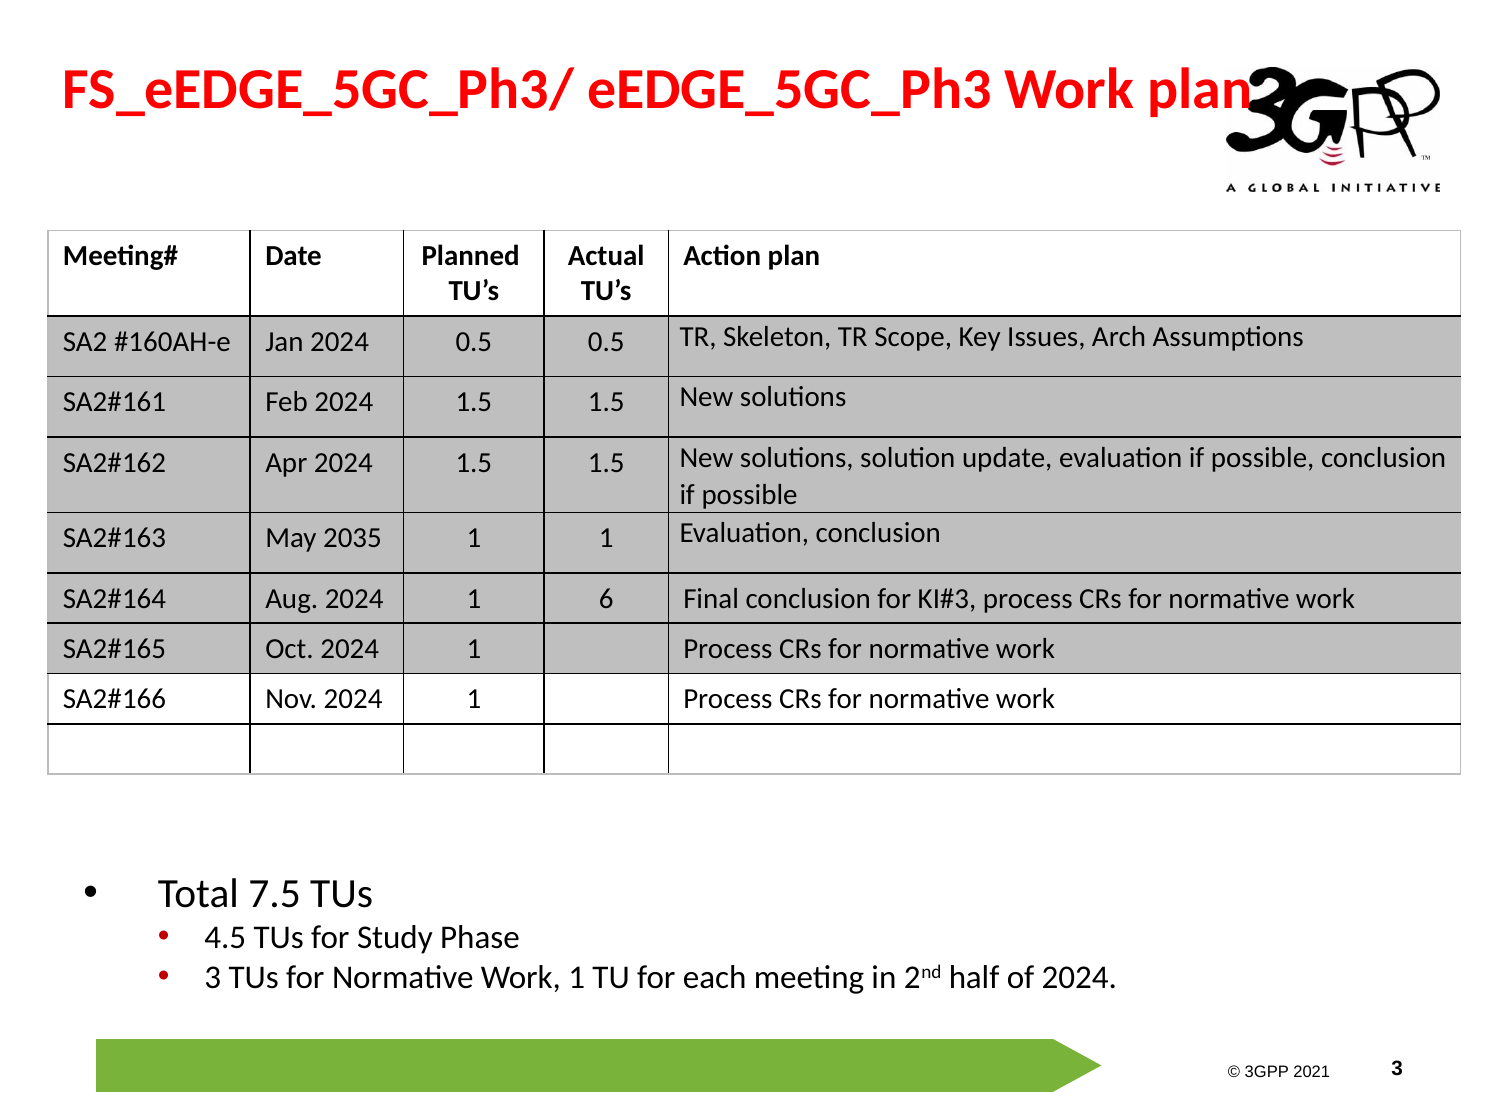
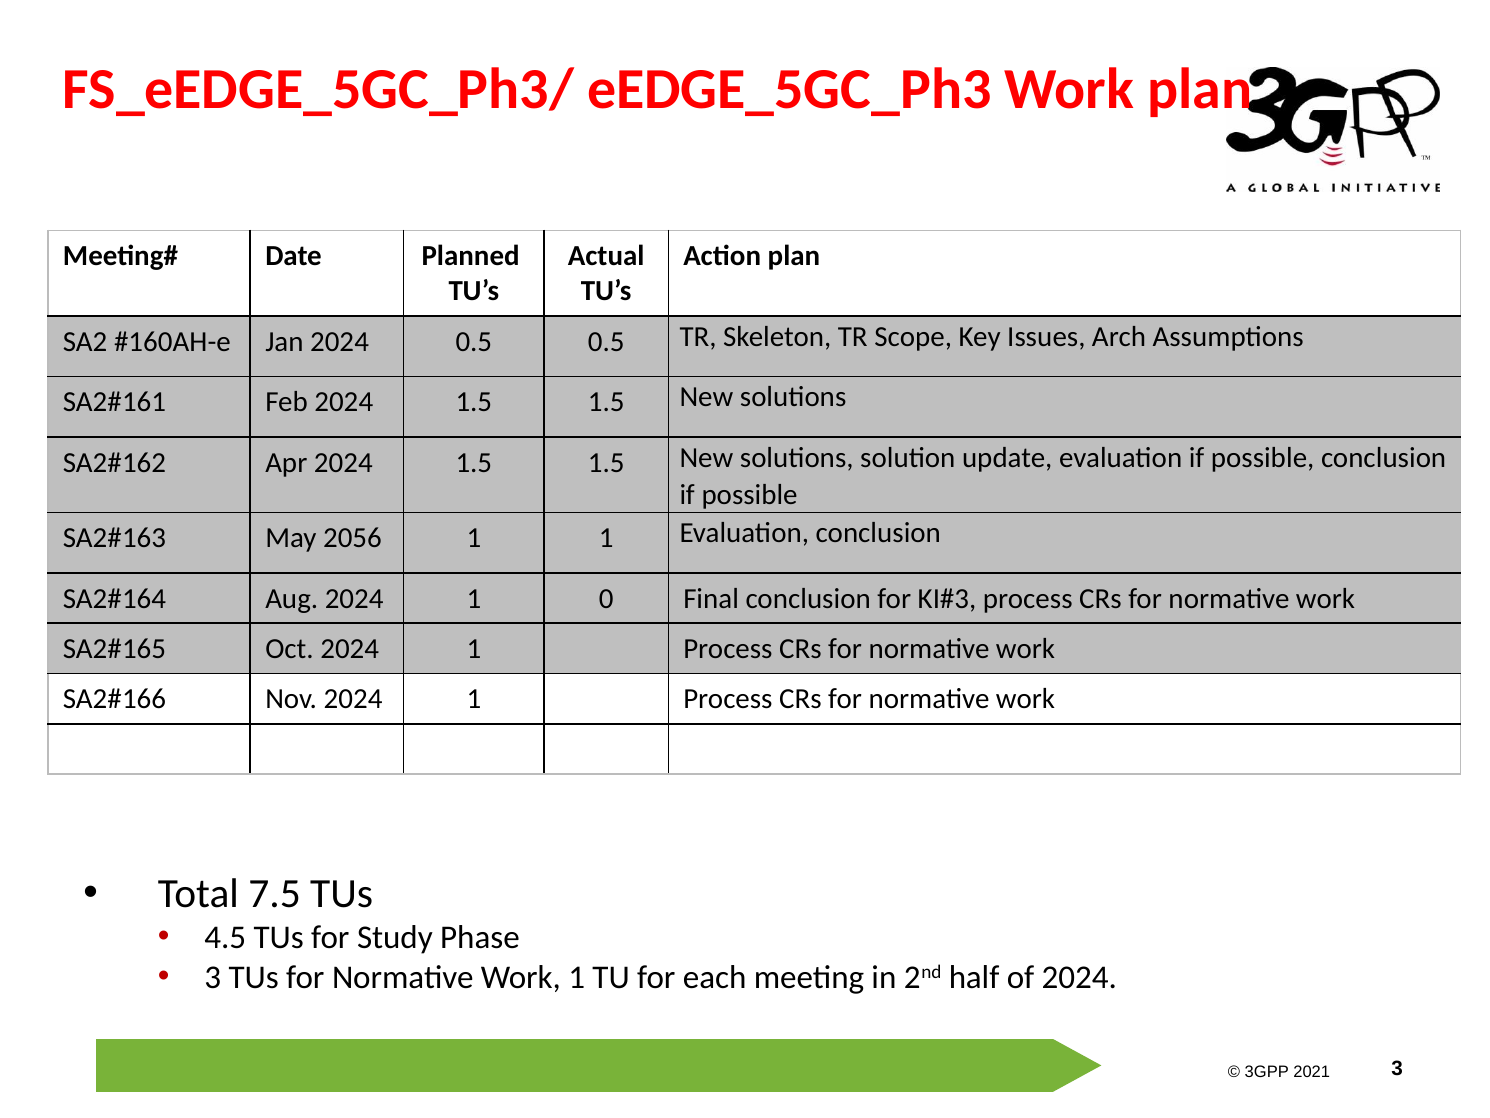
2035: 2035 -> 2056 (352, 538)
6: 6 -> 0 (606, 598)
